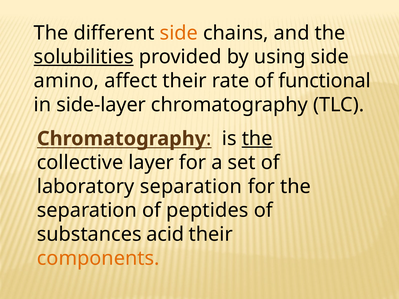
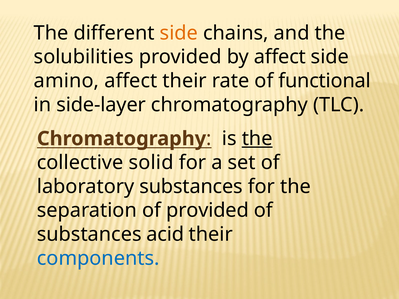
solubilities underline: present -> none (84, 57)
by using: using -> affect (280, 57)
layer: layer -> solid (151, 163)
laboratory separation: separation -> substances (191, 187)
of peptides: peptides -> provided (207, 211)
components colour: orange -> blue (98, 258)
